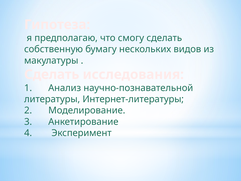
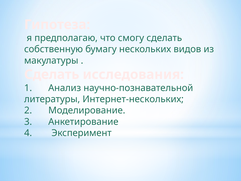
Интернет-литературы: Интернет-литературы -> Интернет-нескольких (133, 99)
